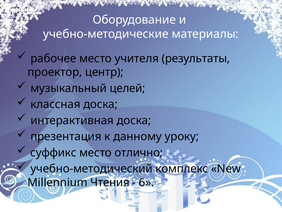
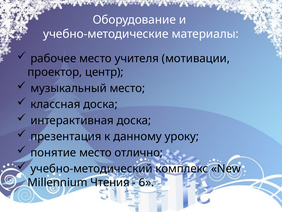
результаты: результаты -> мотивации (196, 58)
музыкальный целей: целей -> место (127, 88)
суффикс: суффикс -> понятие (53, 152)
